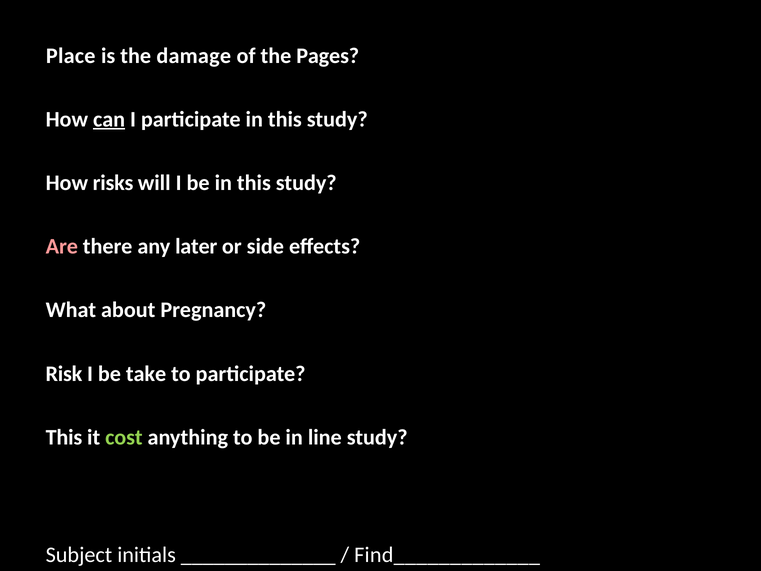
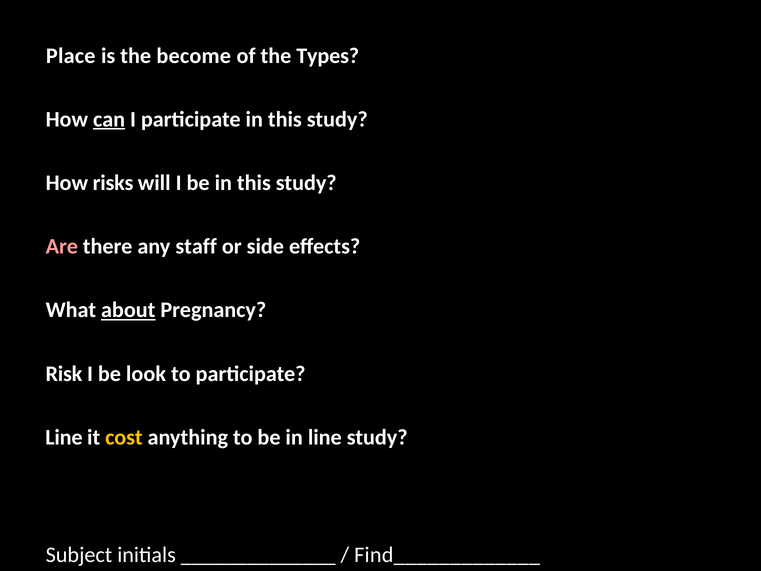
damage: damage -> become (194, 56)
Pages: Pages -> Types (328, 56)
later: later -> staff (196, 246)
about underline: none -> present (128, 310)
take: take -> look (146, 374)
This: This -> Line (64, 437)
cost colour: light green -> yellow (124, 437)
